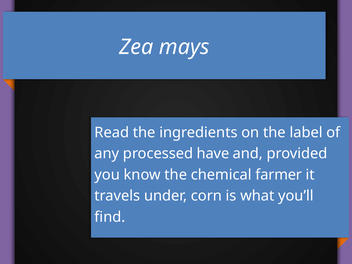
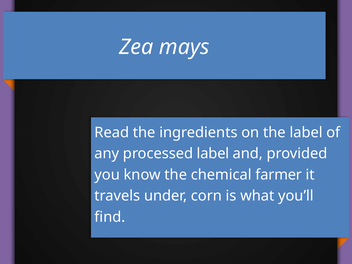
processed have: have -> label (213, 154)
